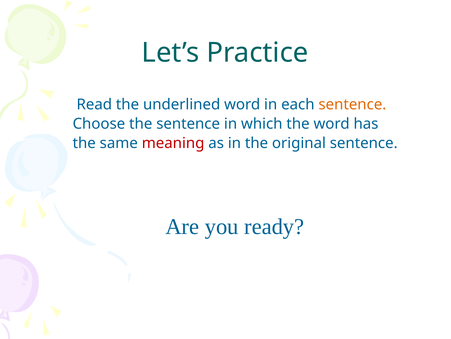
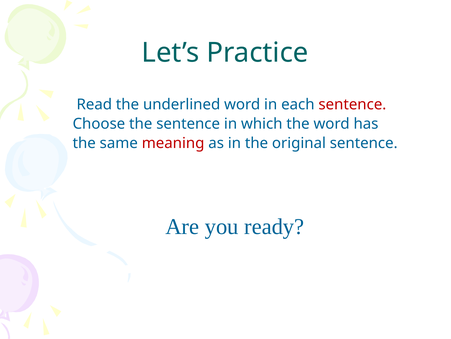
sentence colour: orange -> red (352, 104)
